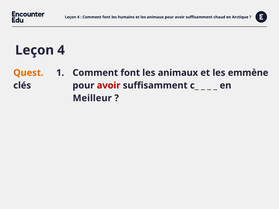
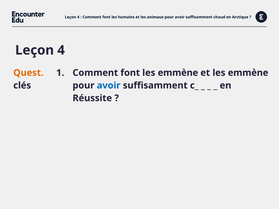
font les animaux: animaux -> emmène (178, 73)
avoir colour: red -> blue (109, 86)
Meilleur: Meilleur -> Réussite (92, 98)
